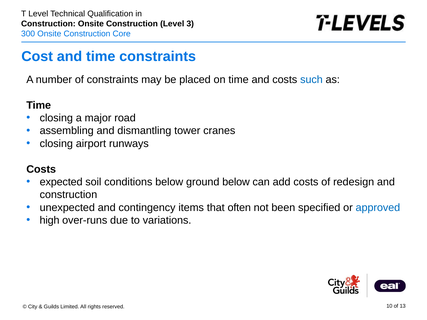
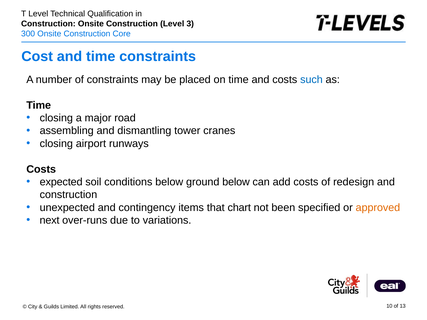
often: often -> chart (239, 208)
approved colour: blue -> orange (378, 208)
high: high -> next (50, 221)
